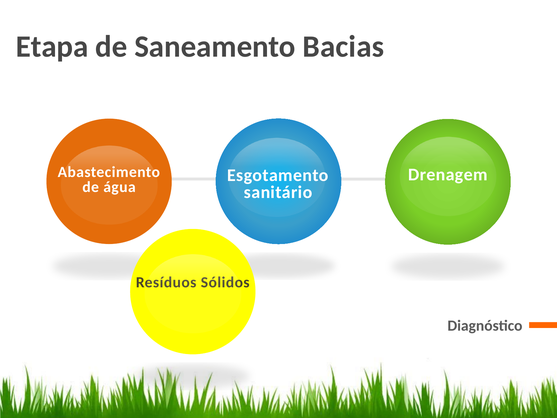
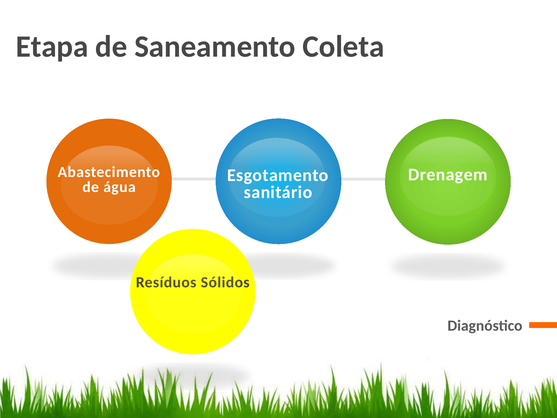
Bacias: Bacias -> Coleta (343, 47)
